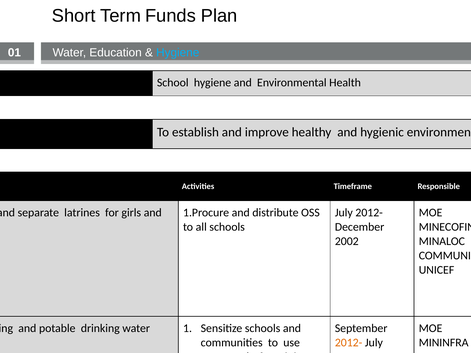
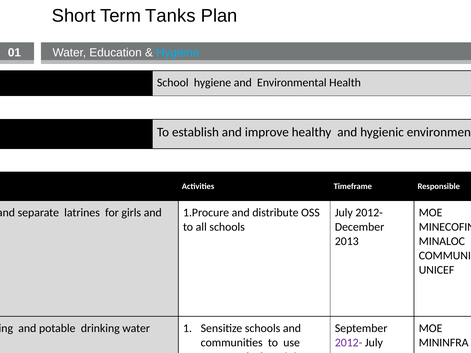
Term Funds: Funds -> Tanks (170, 16)
2002: 2002 -> 2013 (347, 242)
2012- colour: orange -> purple (349, 343)
